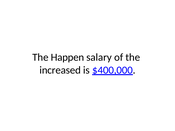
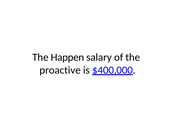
increased: increased -> proactive (60, 70)
